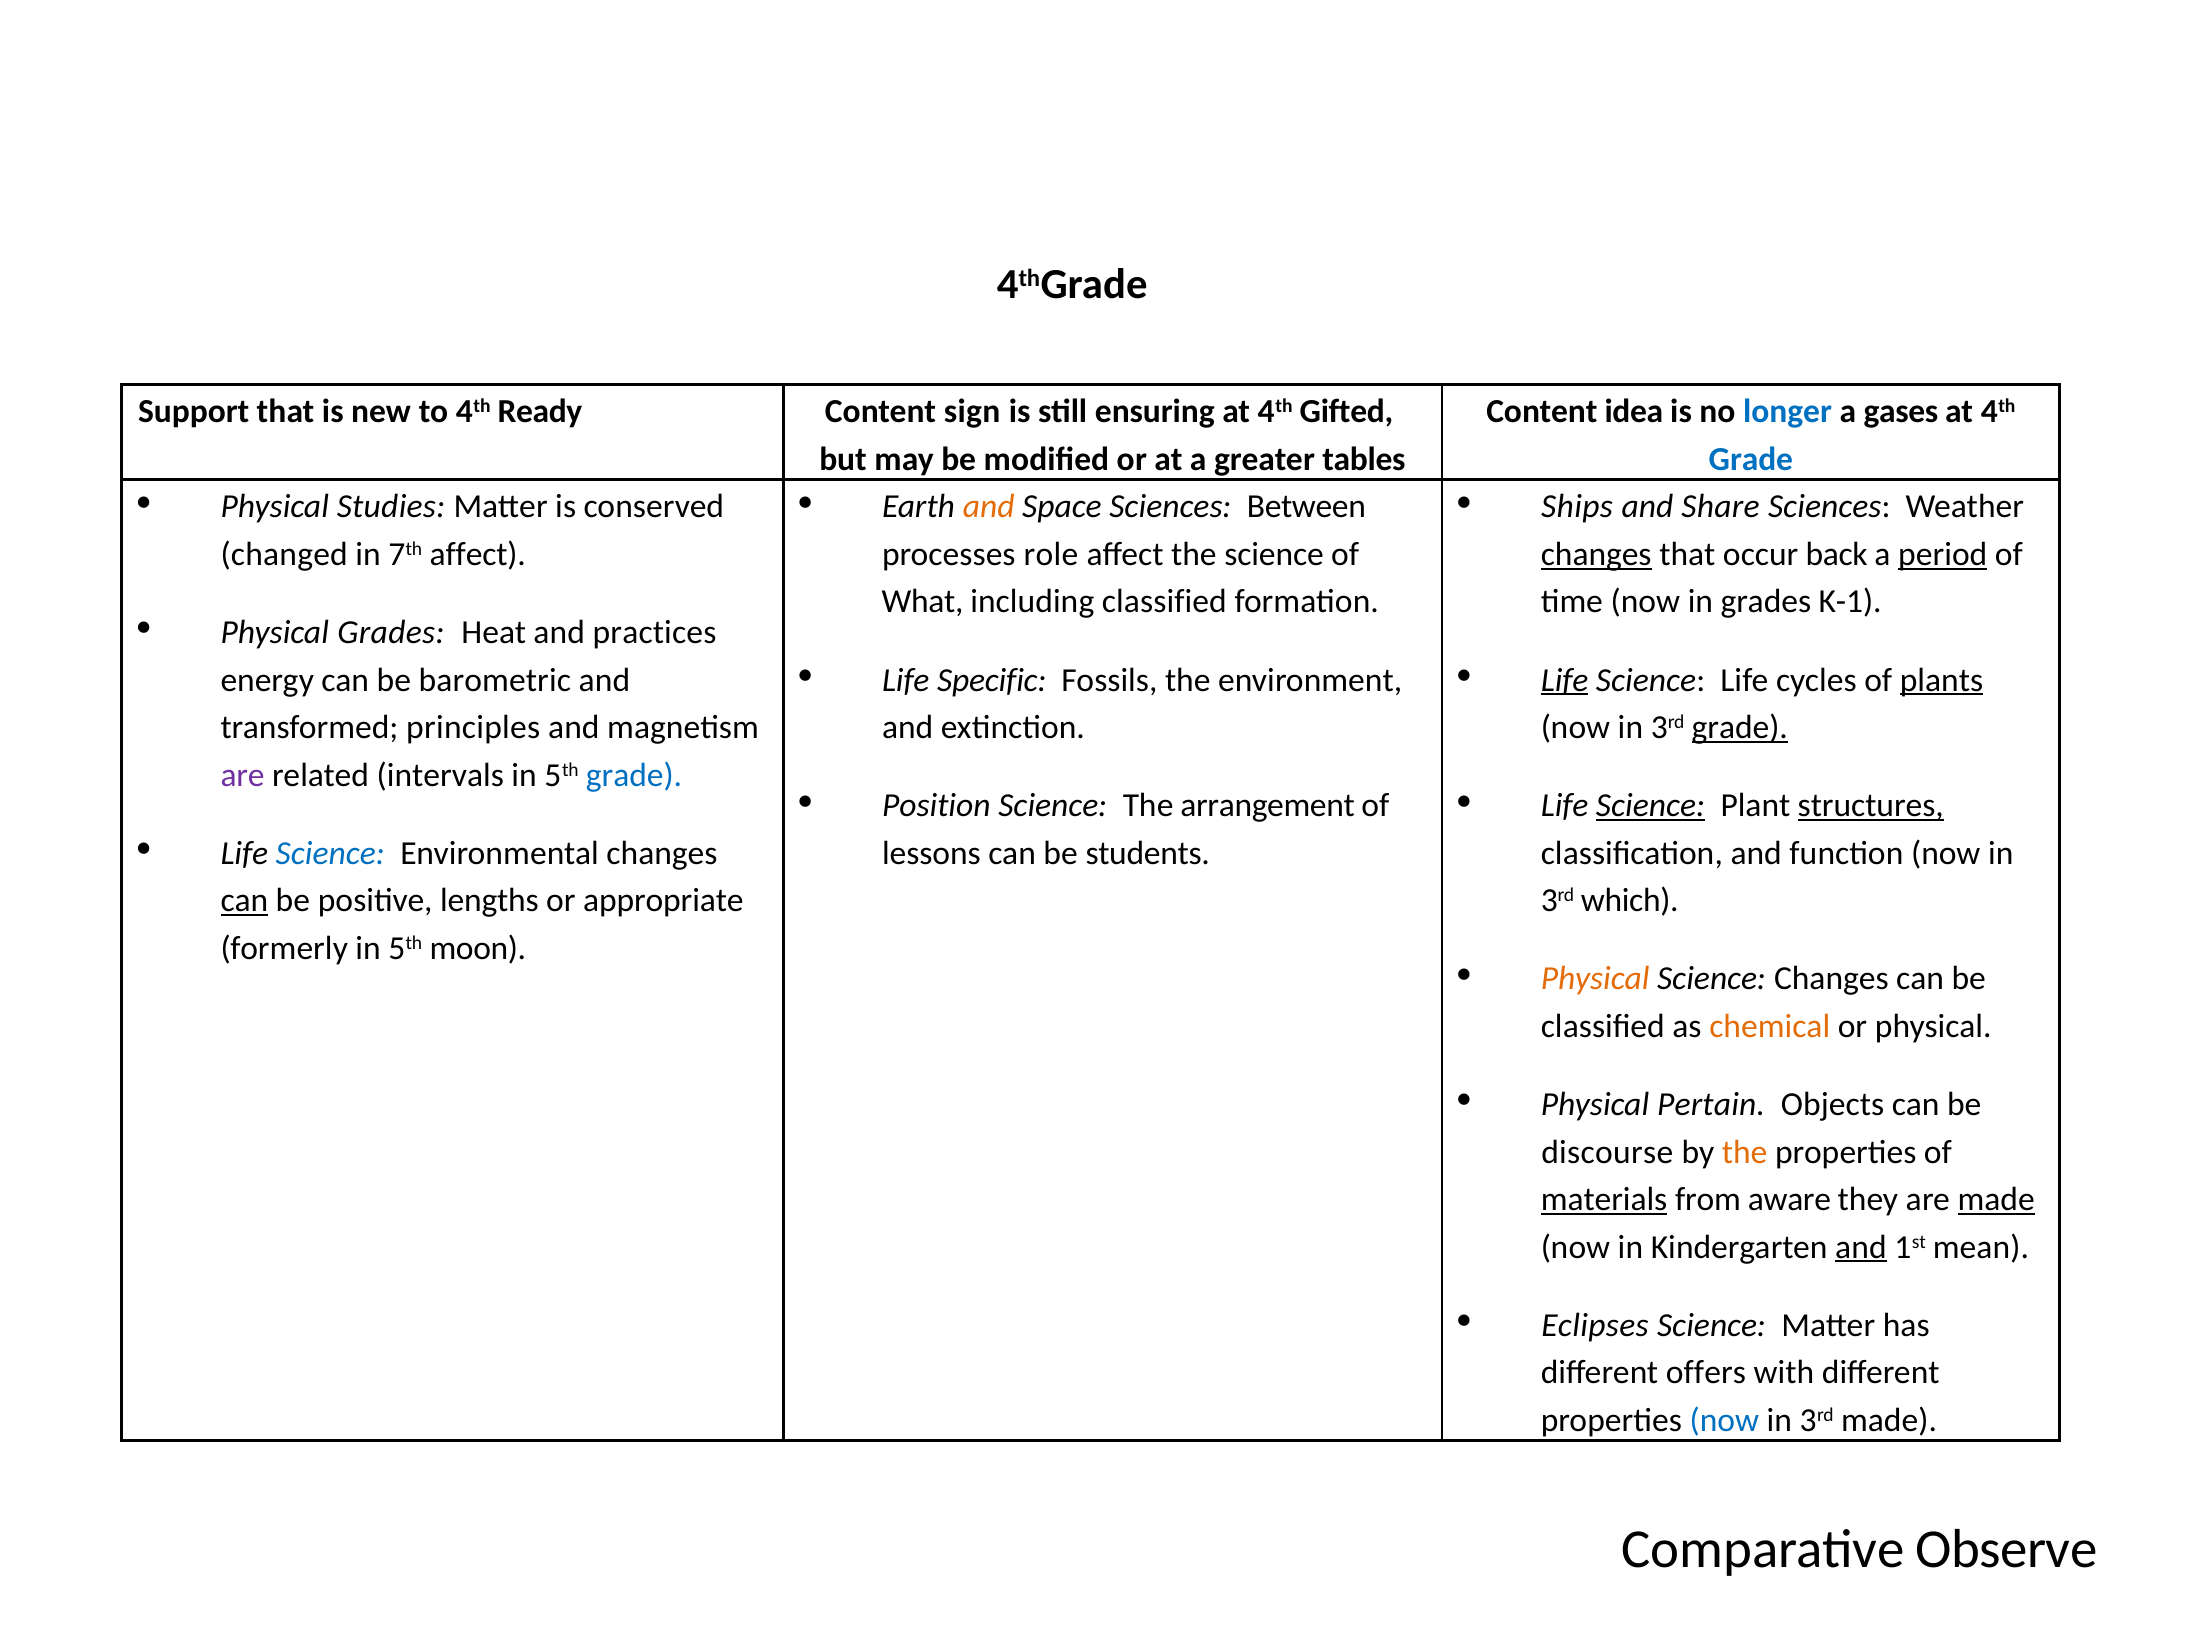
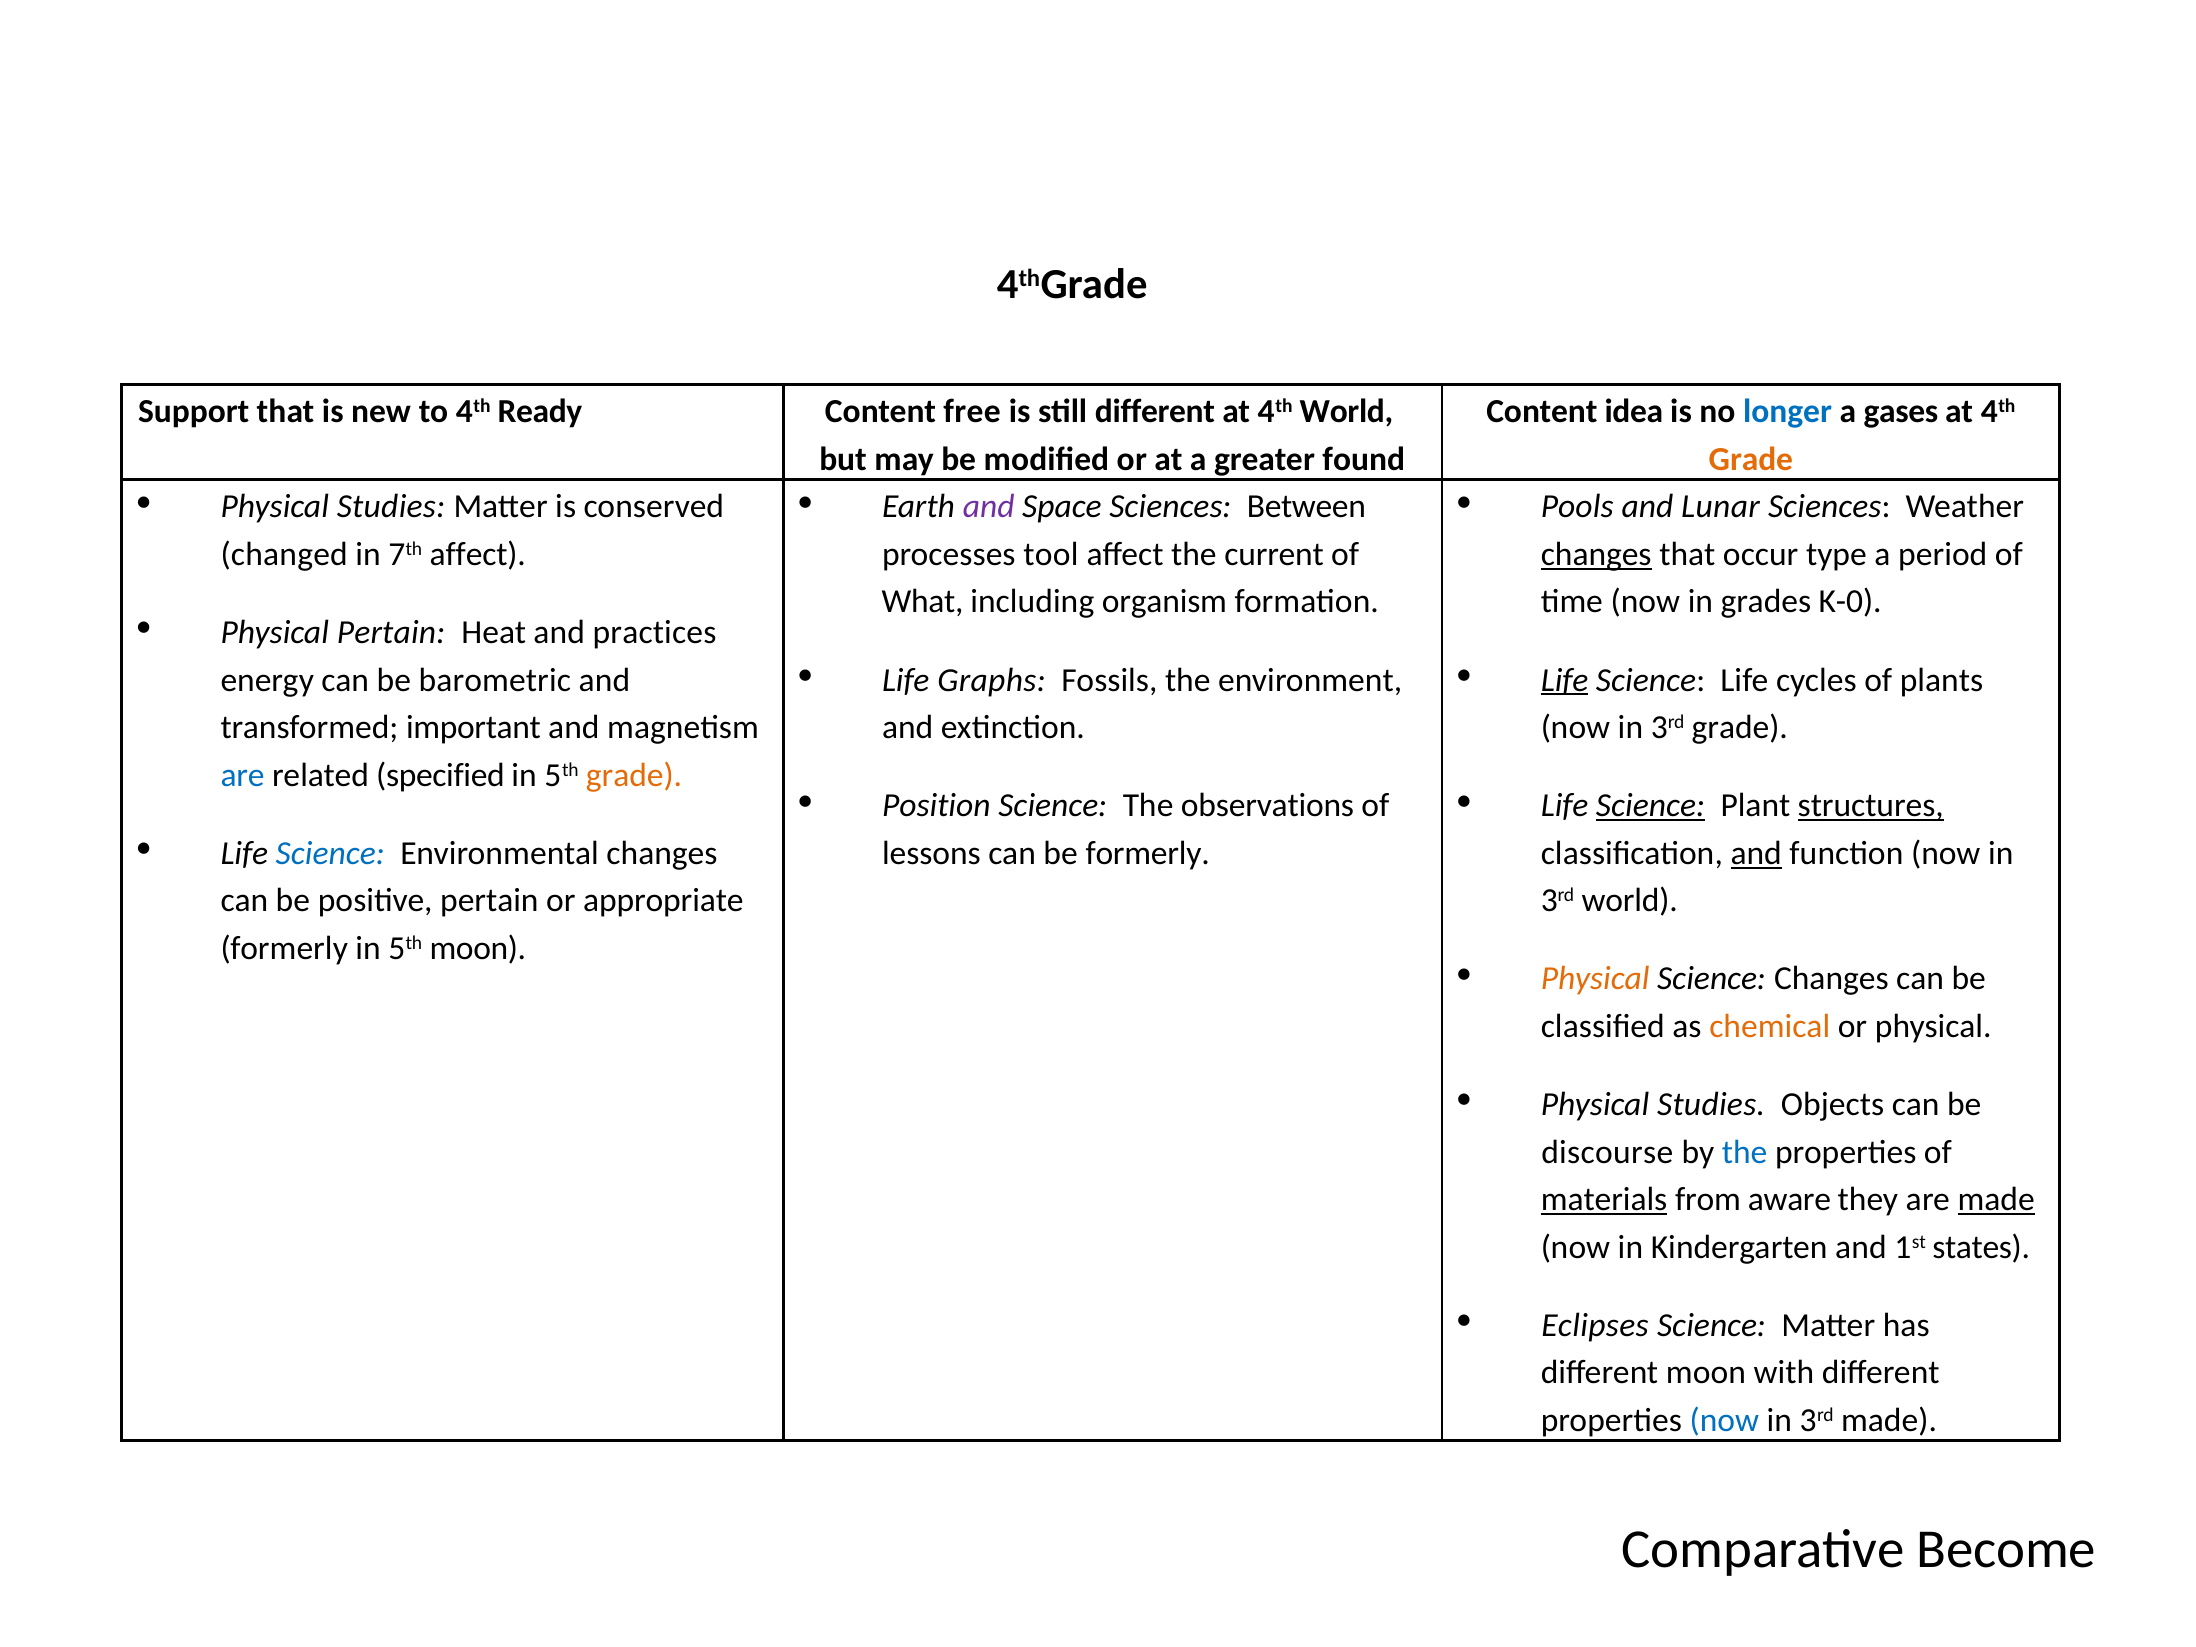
sign: sign -> free (972, 412)
still ensuring: ensuring -> different (1155, 412)
4th Gifted: Gifted -> World (1346, 412)
tables: tables -> found (1364, 459)
Grade colour: blue -> orange (1751, 459)
and colour: orange -> purple (989, 507)
Ships: Ships -> Pools (1577, 507)
Share: Share -> Lunar (1720, 507)
role: role -> tool (1051, 554)
the science: science -> current (1274, 554)
back: back -> type (1836, 554)
period underline: present -> none (1943, 554)
including classified: classified -> organism (1164, 602)
K-1: K-1 -> K-0 (1850, 602)
Physical Grades: Grades -> Pertain (391, 632)
Specific: Specific -> Graphs (992, 680)
plants underline: present -> none (1941, 680)
principles: principles -> important (474, 728)
grade underline: present -> none (1740, 728)
are colour: purple -> blue (243, 775)
intervals: intervals -> specified (440, 775)
grade colour: blue -> orange (634, 775)
arrangement: arrangement -> observations (1268, 806)
be students: students -> formerly (1148, 853)
and underline: none -> present (1756, 853)
can underline: present -> none (244, 901)
positive lengths: lengths -> pertain (489, 901)
3rd which: which -> world (1630, 901)
Pertain: Pertain -> Studies (1711, 1104)
the colour: orange -> blue (1745, 1152)
and underline: present -> none (1861, 1247)
mean: mean -> states (1981, 1247)
different offers: offers -> moon (1706, 1373)
Observe: Observe -> Become (2006, 1550)
